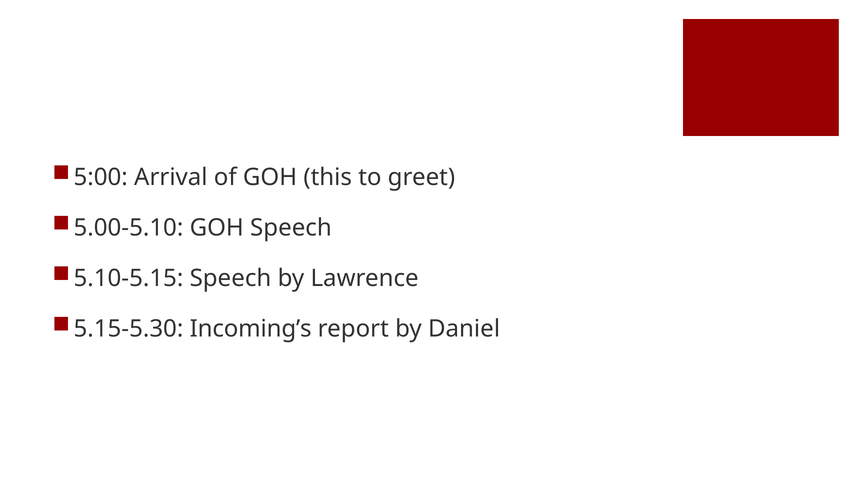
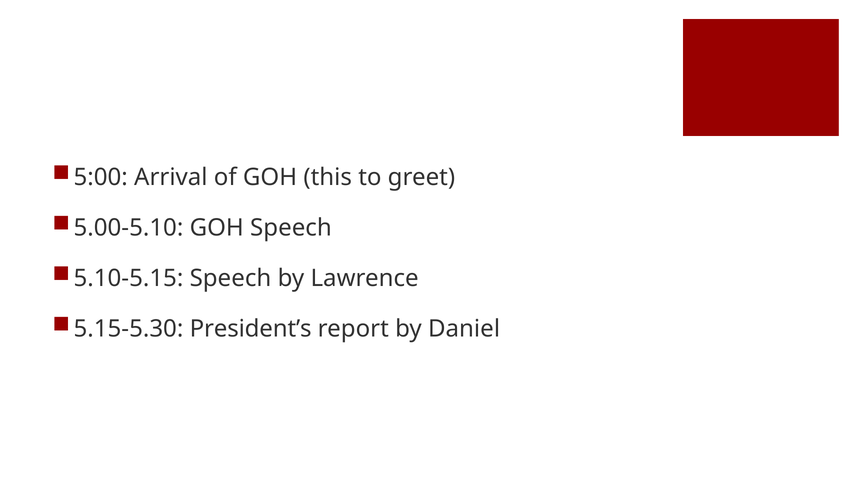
Incoming’s: Incoming’s -> President’s (251, 329)
